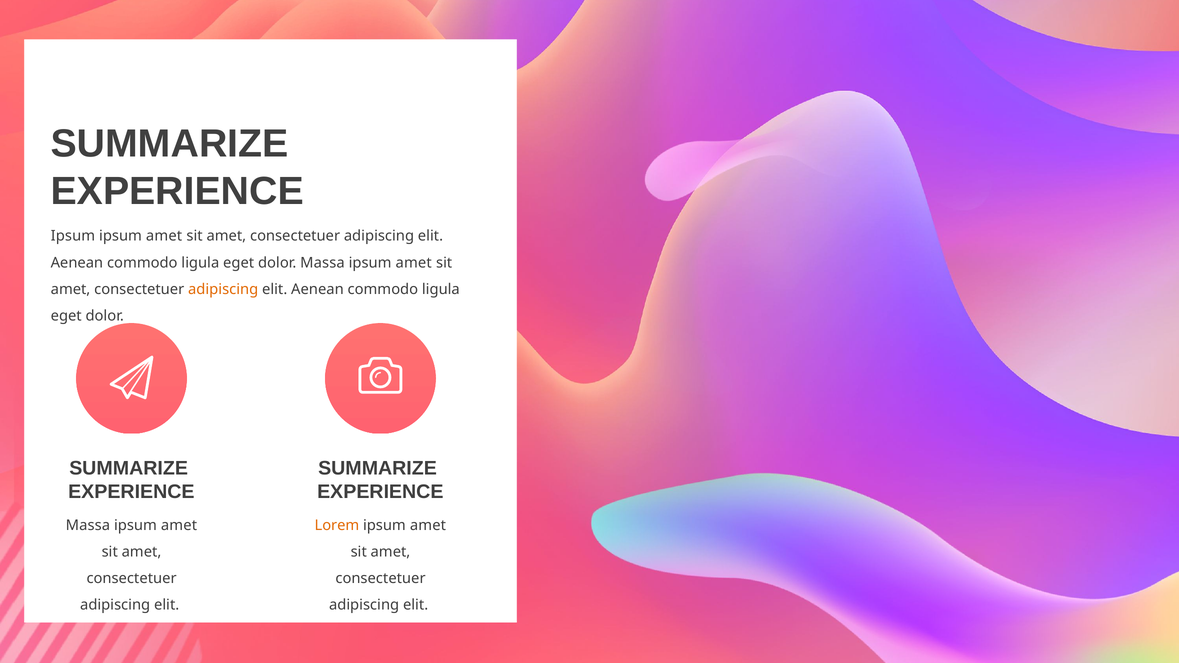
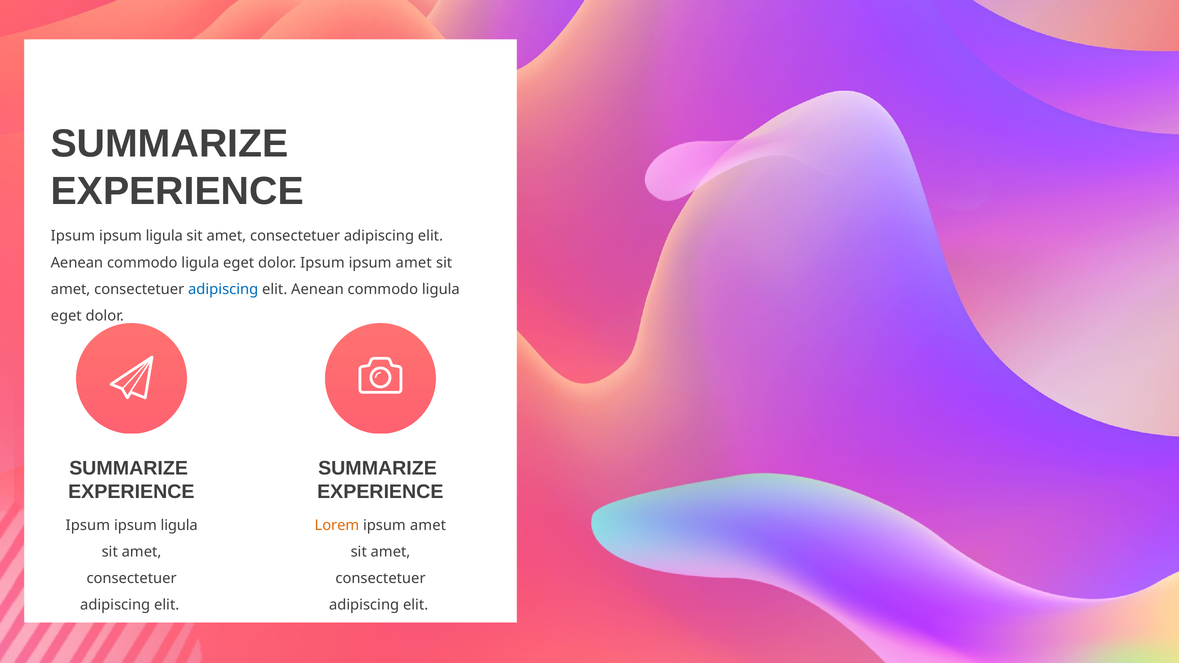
amet: amet -> ligula (164, 236)
dolor Massa: Massa -> Ipsum (322, 263)
adipiscing colour: orange -> blue (223, 289)
Massa: Massa -> Ipsum (88, 525)
amet: amet -> ligula (179, 525)
